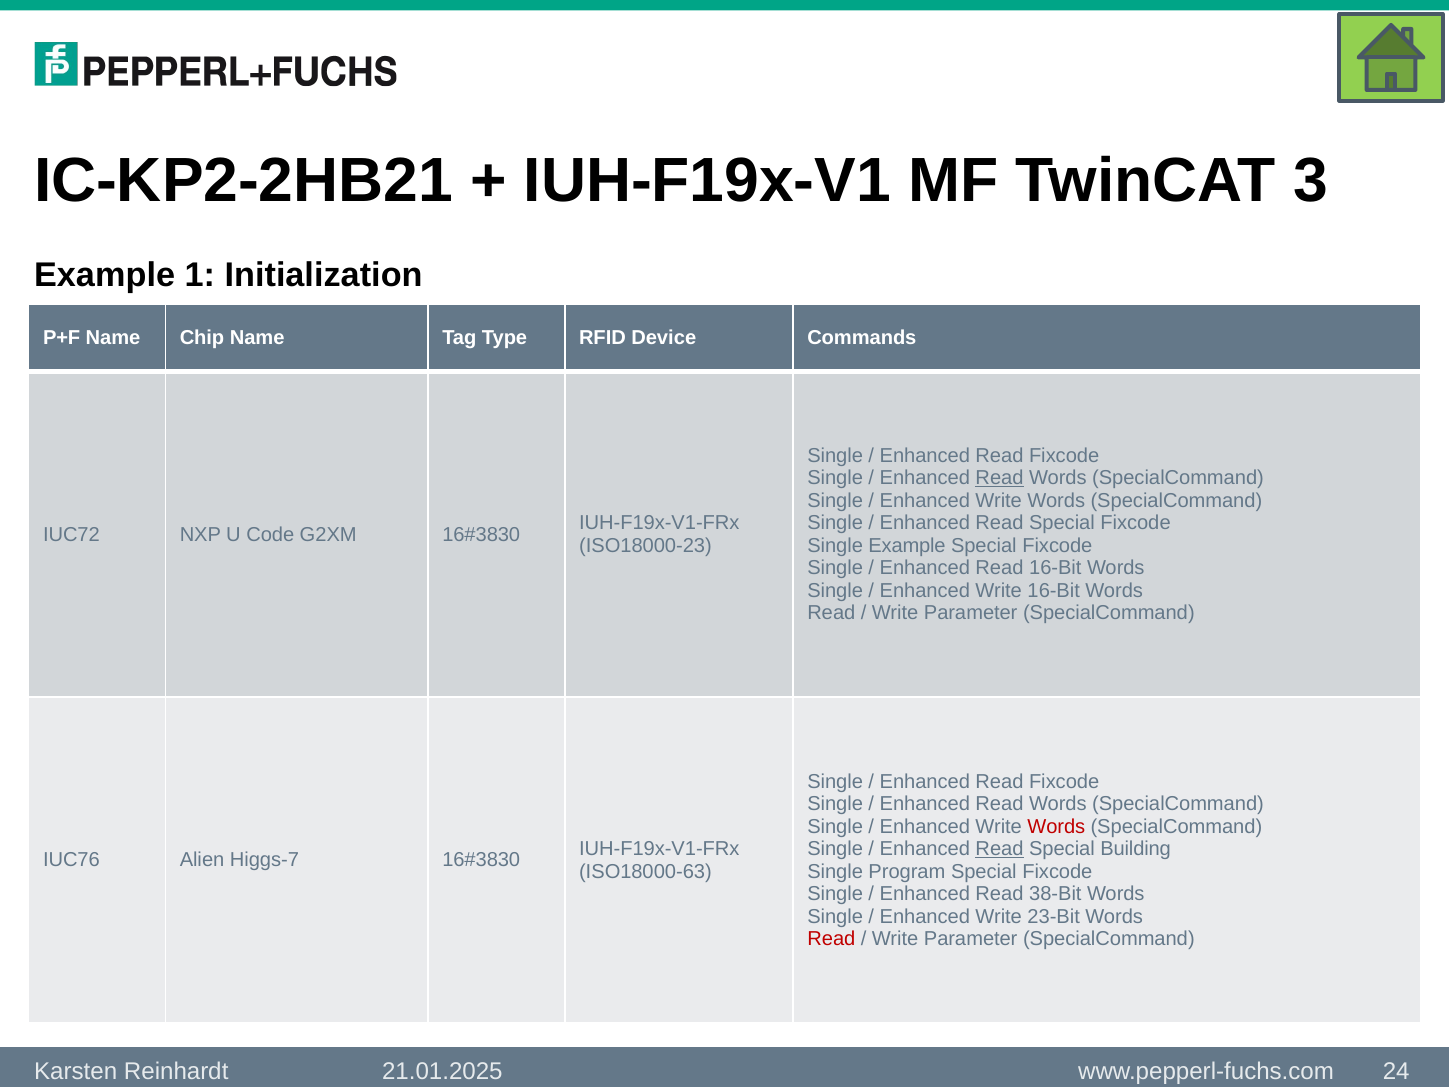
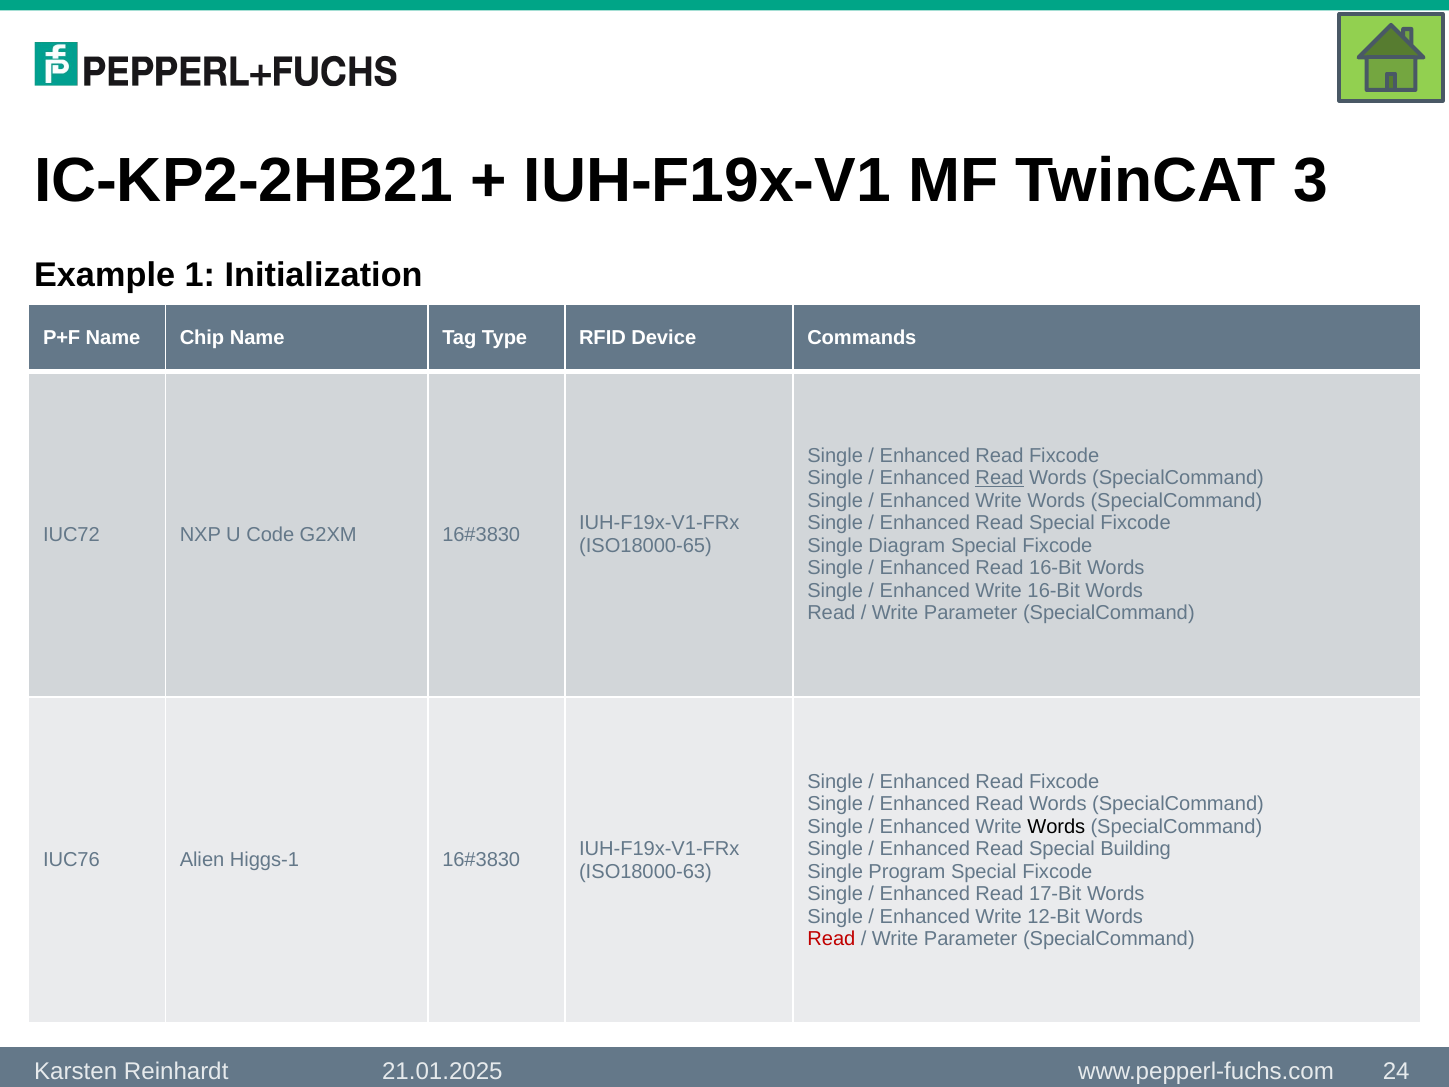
ISO18000-23: ISO18000-23 -> ISO18000-65 (646, 546)
Single Example: Example -> Diagram (907, 546)
Words colour: red -> black (1056, 826)
Read underline: present -> none (1000, 849)
Higgs-7: Higgs-7 -> Higgs-1 (264, 860)
38-Bit: 38-Bit -> 17-Bit (1055, 894)
23-Bit: 23-Bit -> 12-Bit (1054, 916)
